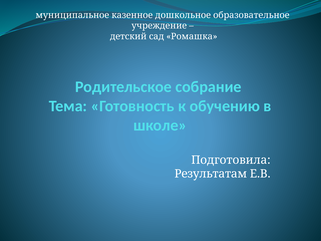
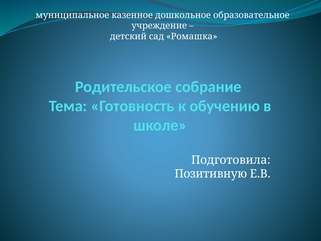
Результатам: Результатам -> Позитивную (211, 174)
